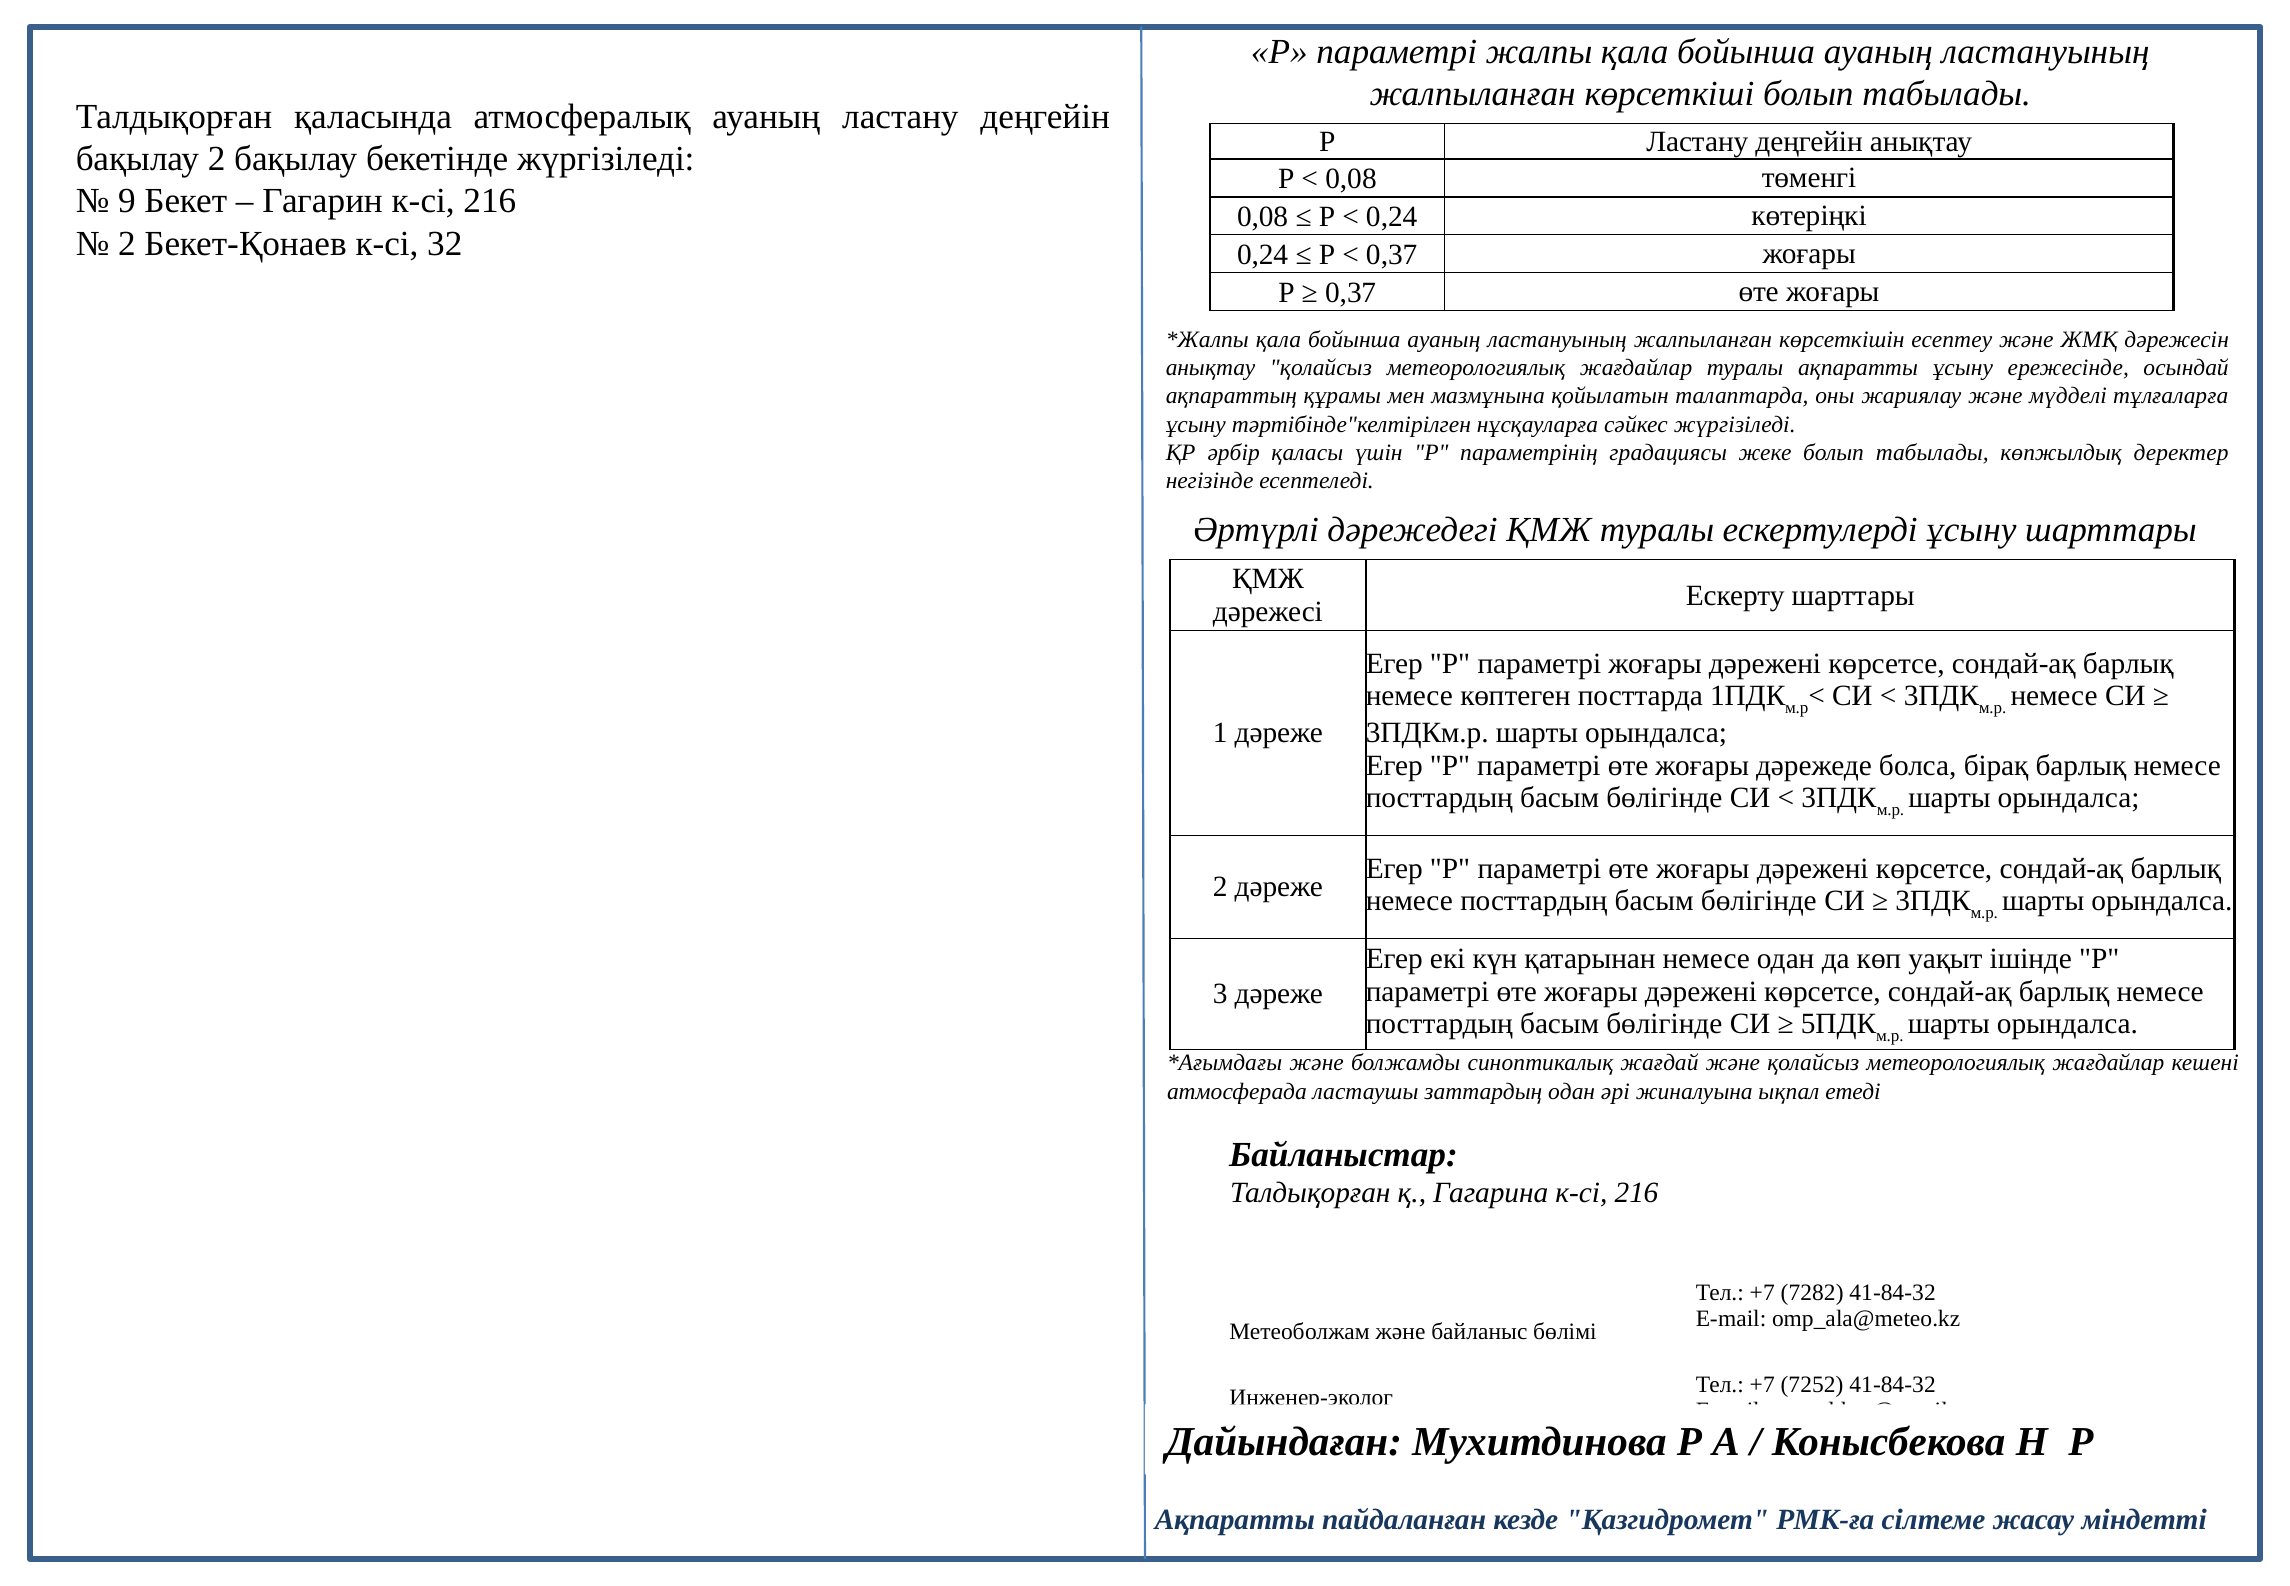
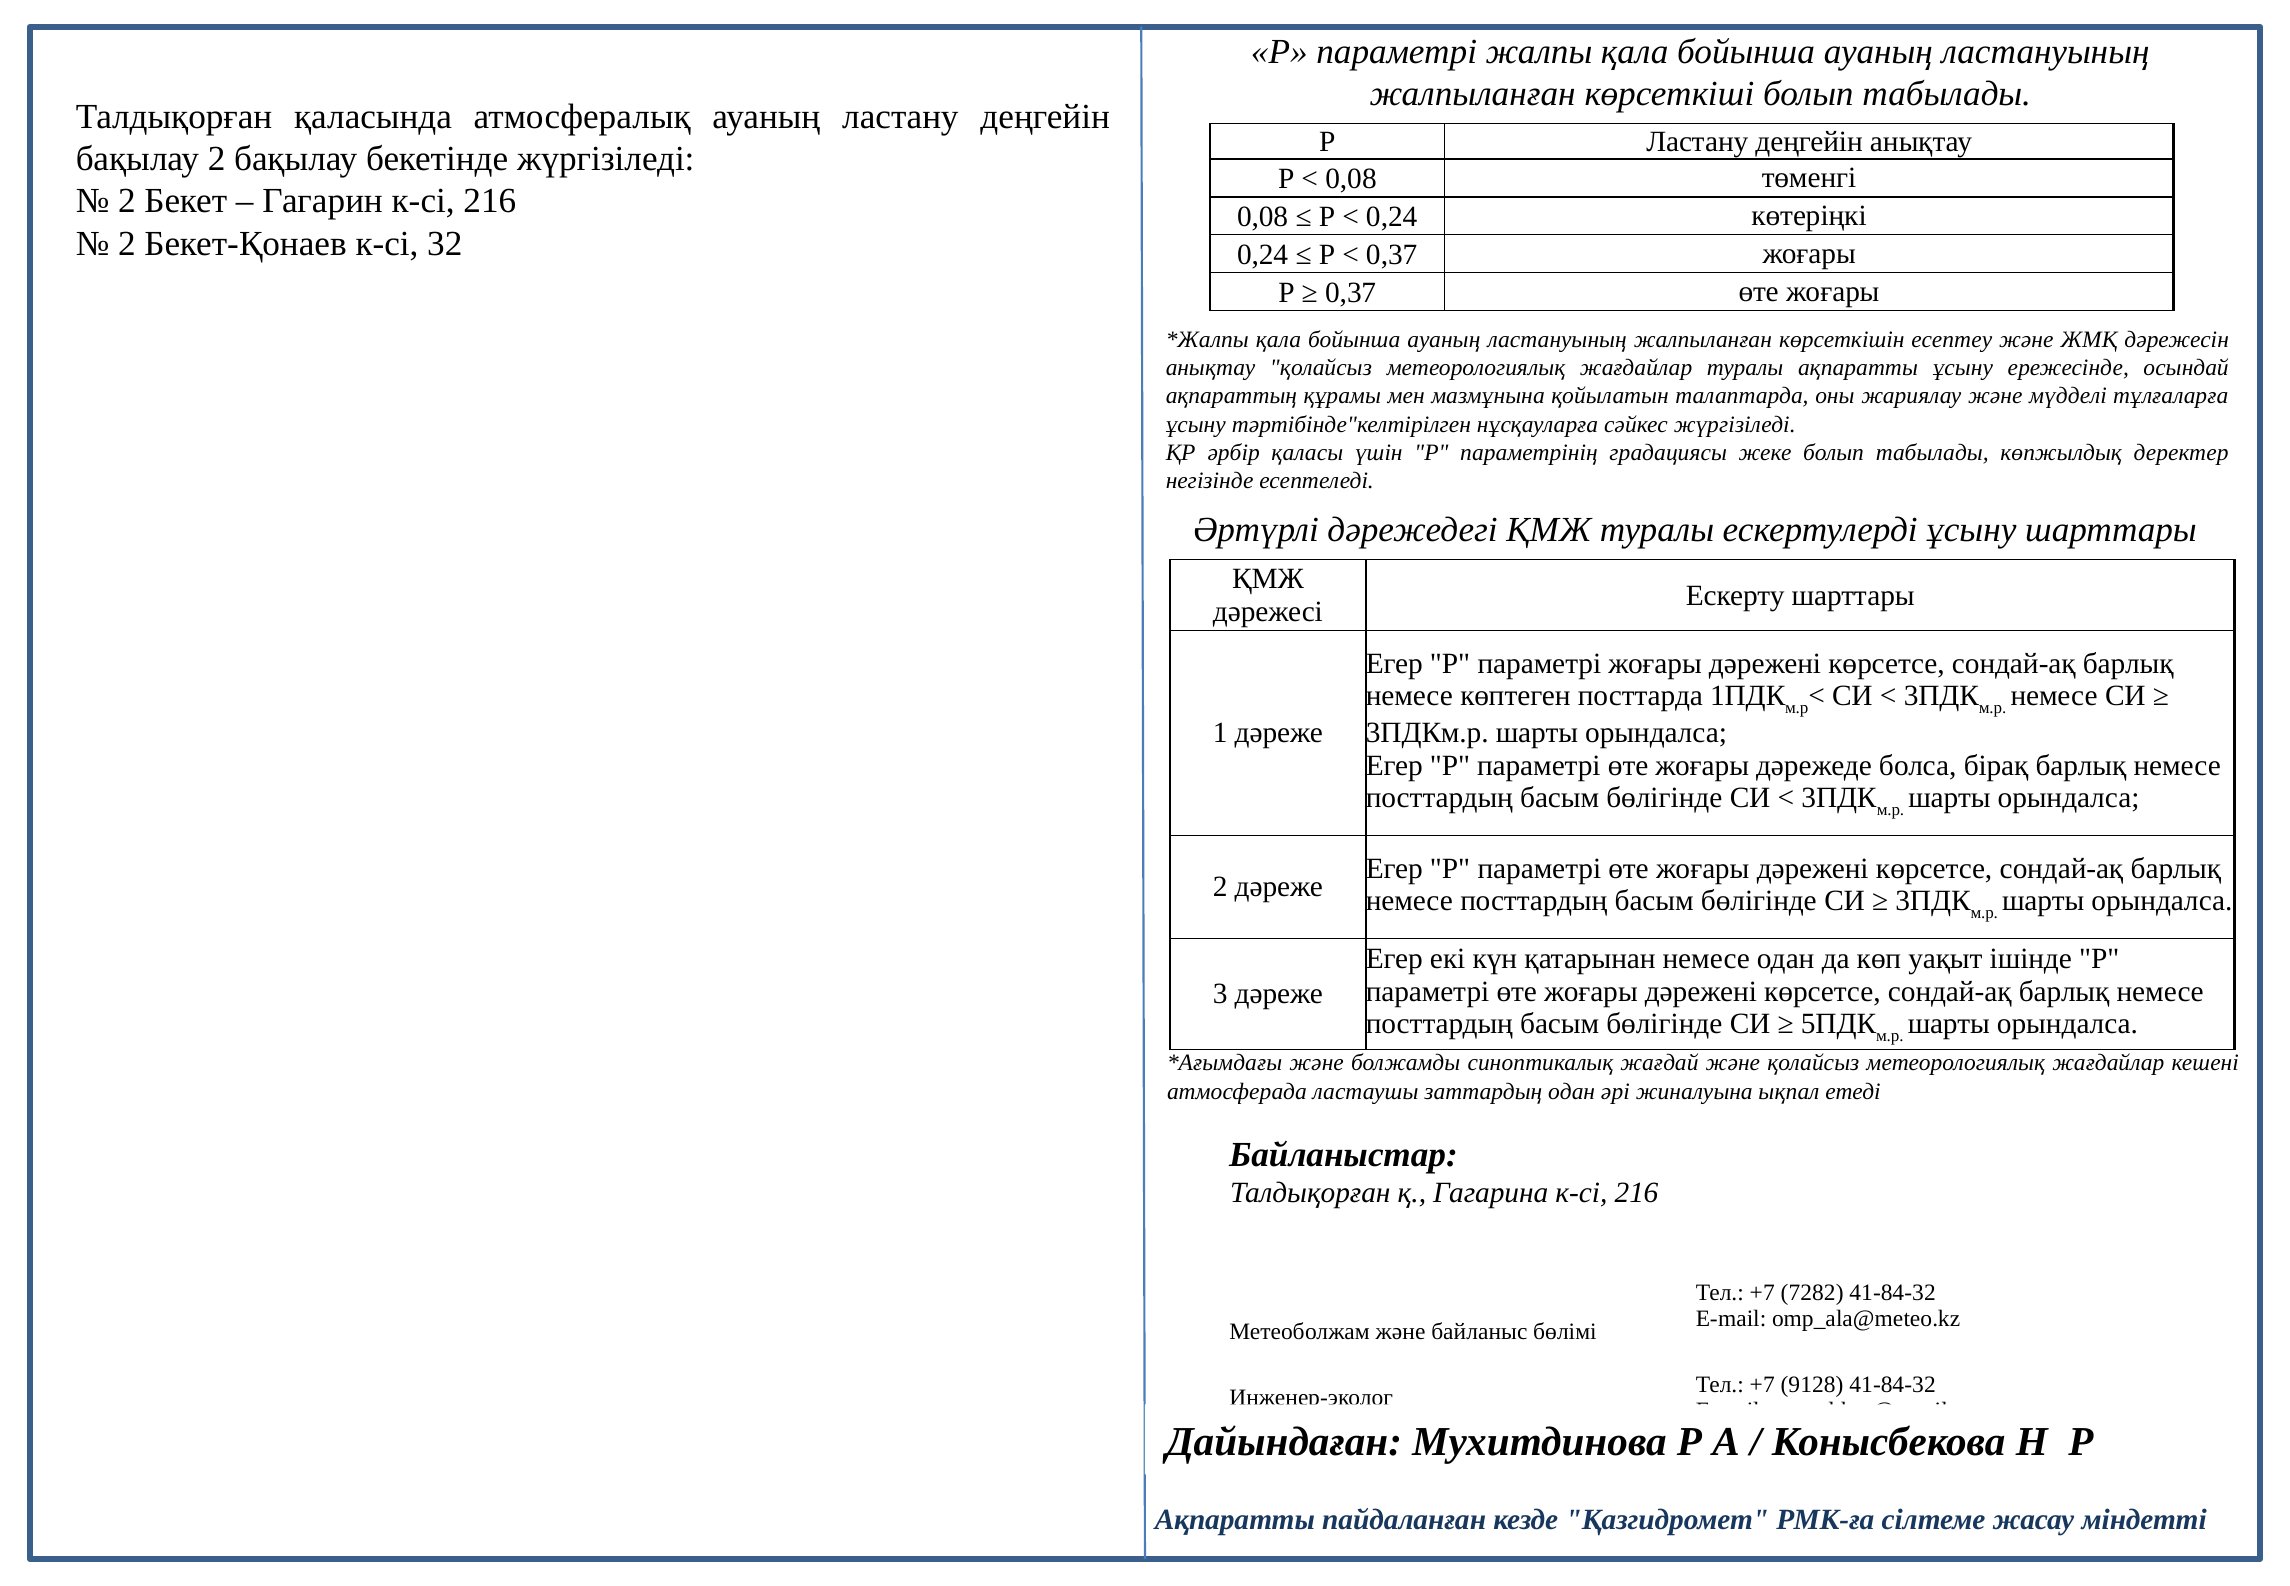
9: 9 -> 2 (127, 201)
7252: 7252 -> 9128 (1812, 1384)
